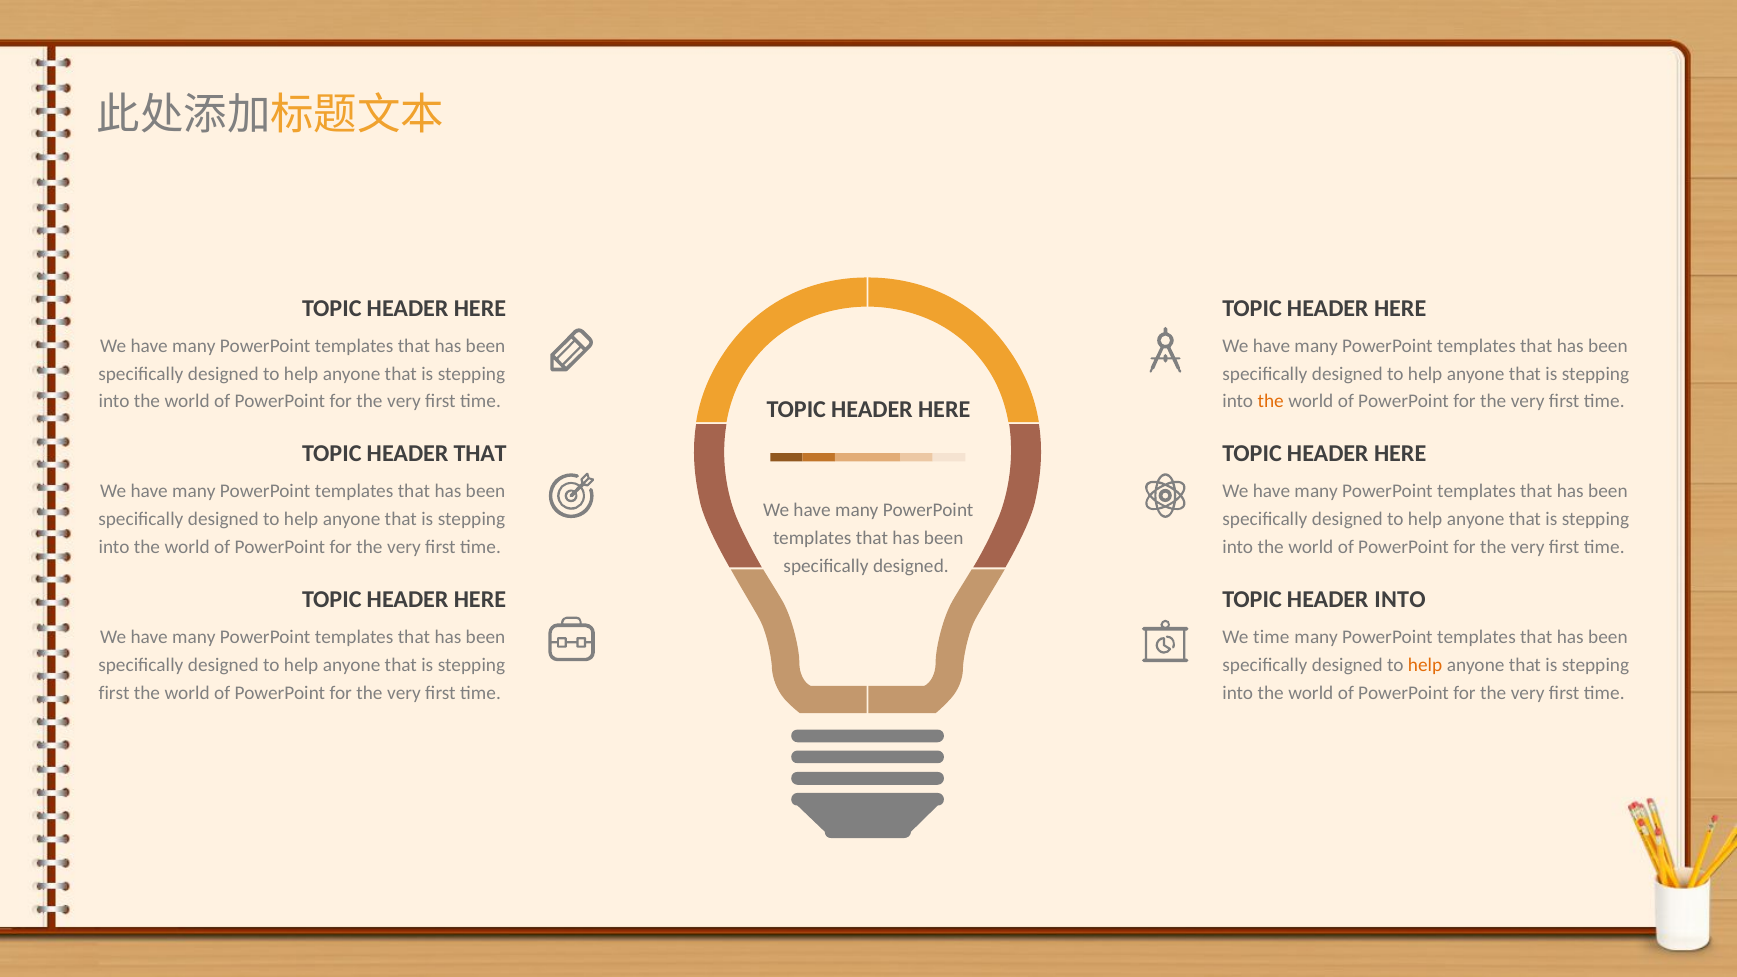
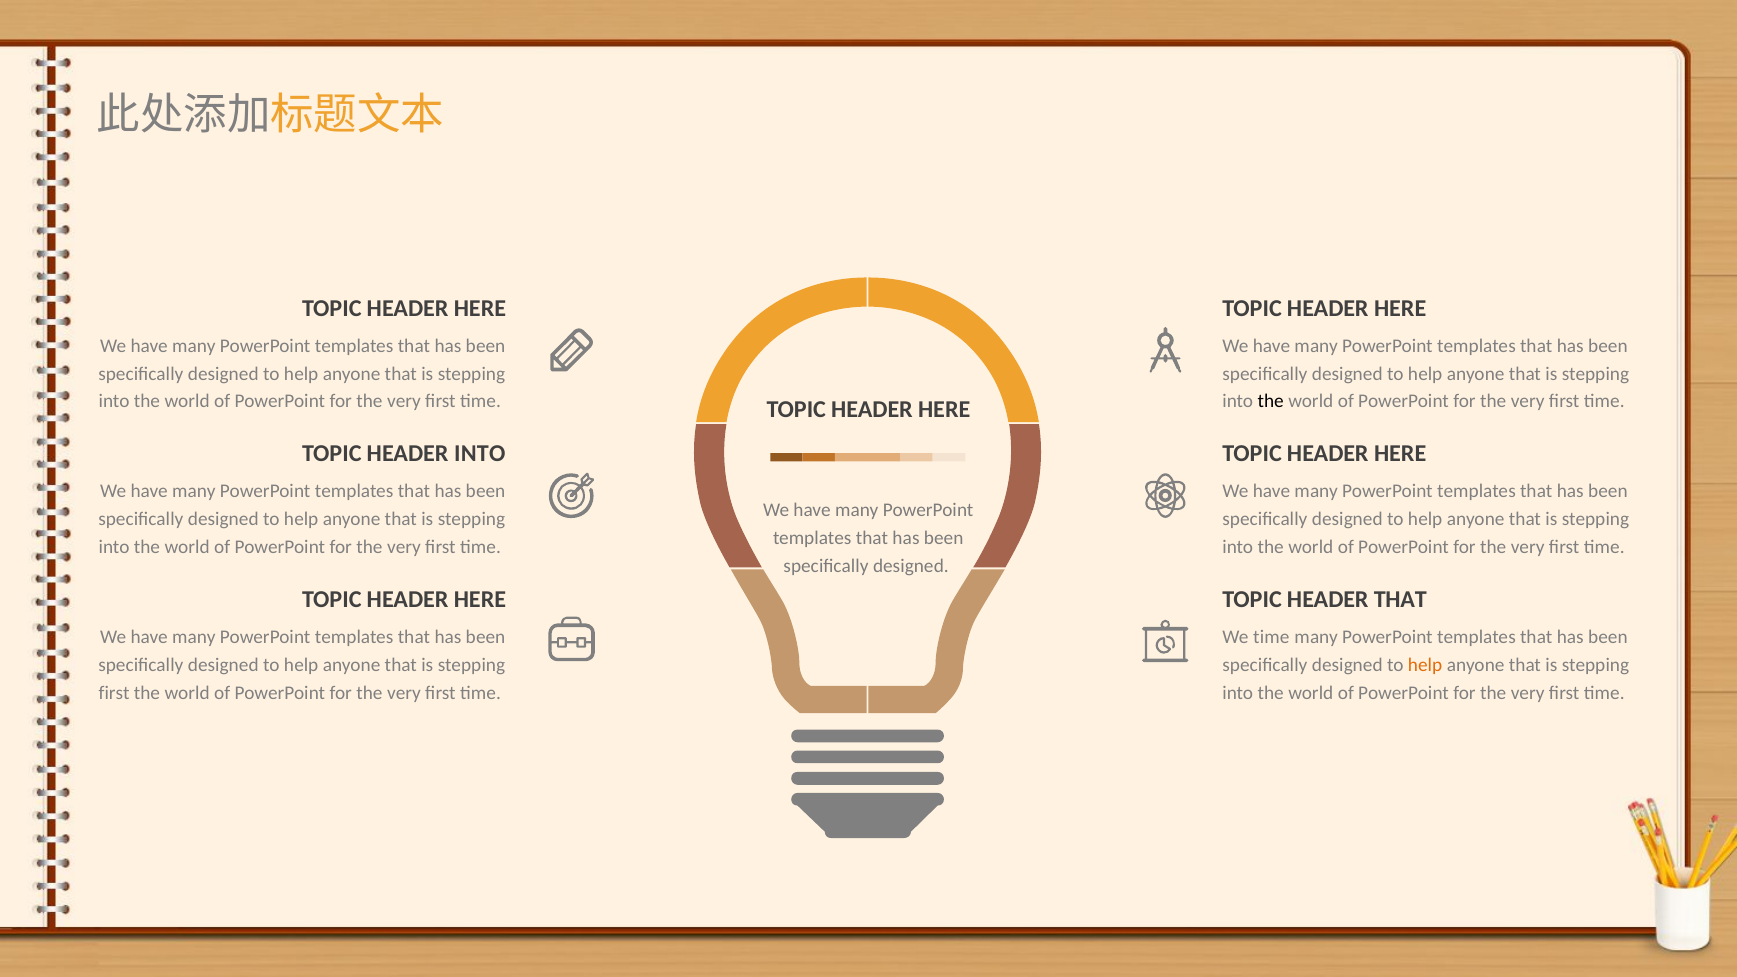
the colour: orange -> black (1271, 401)
HEADER THAT: THAT -> INTO (480, 454)
HEADER INTO: INTO -> THAT (1400, 600)
